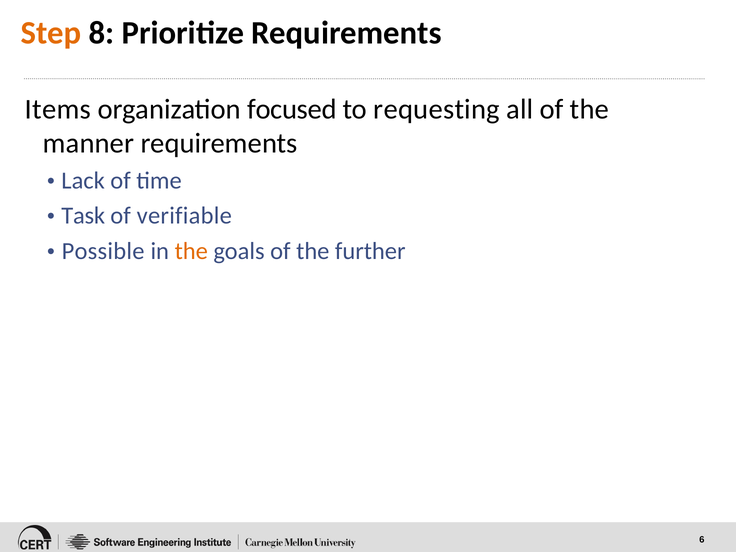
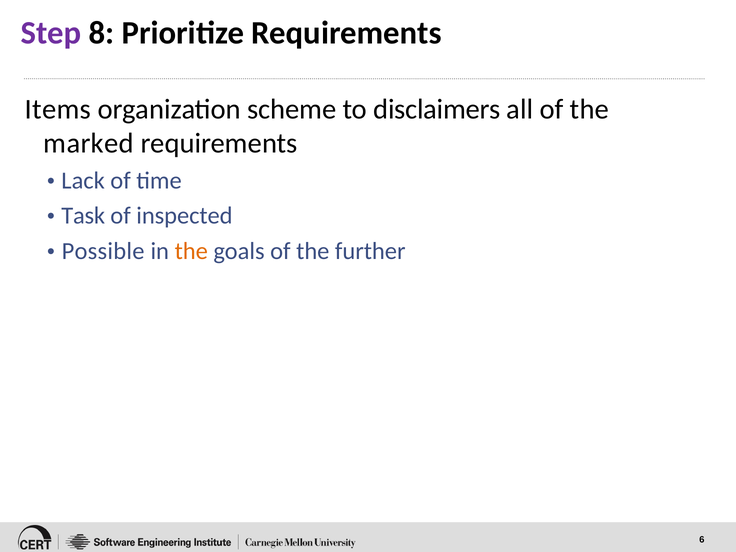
Step colour: orange -> purple (51, 33)
focused: focused -> scheme (292, 110)
requesting: requesting -> disclaimers (437, 110)
manner: manner -> marked (89, 143)
verifiable: verifiable -> inspected (184, 216)
